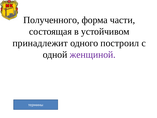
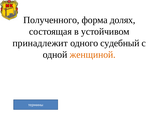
части: части -> долях (123, 20)
построил: построил -> судебный (120, 43)
женщиной colour: purple -> orange (93, 55)
